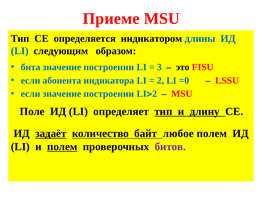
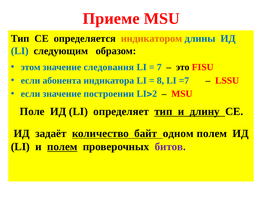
индикатором colour: black -> orange (152, 39)
бита: бита -> этом (31, 67)
построении: построении -> следования (109, 67)
3: 3 -> 7 (159, 67)
2: 2 -> 8 (160, 80)
=0: =0 -> =7 (184, 80)
задаёт underline: present -> none (51, 134)
любое: любое -> одном (178, 134)
